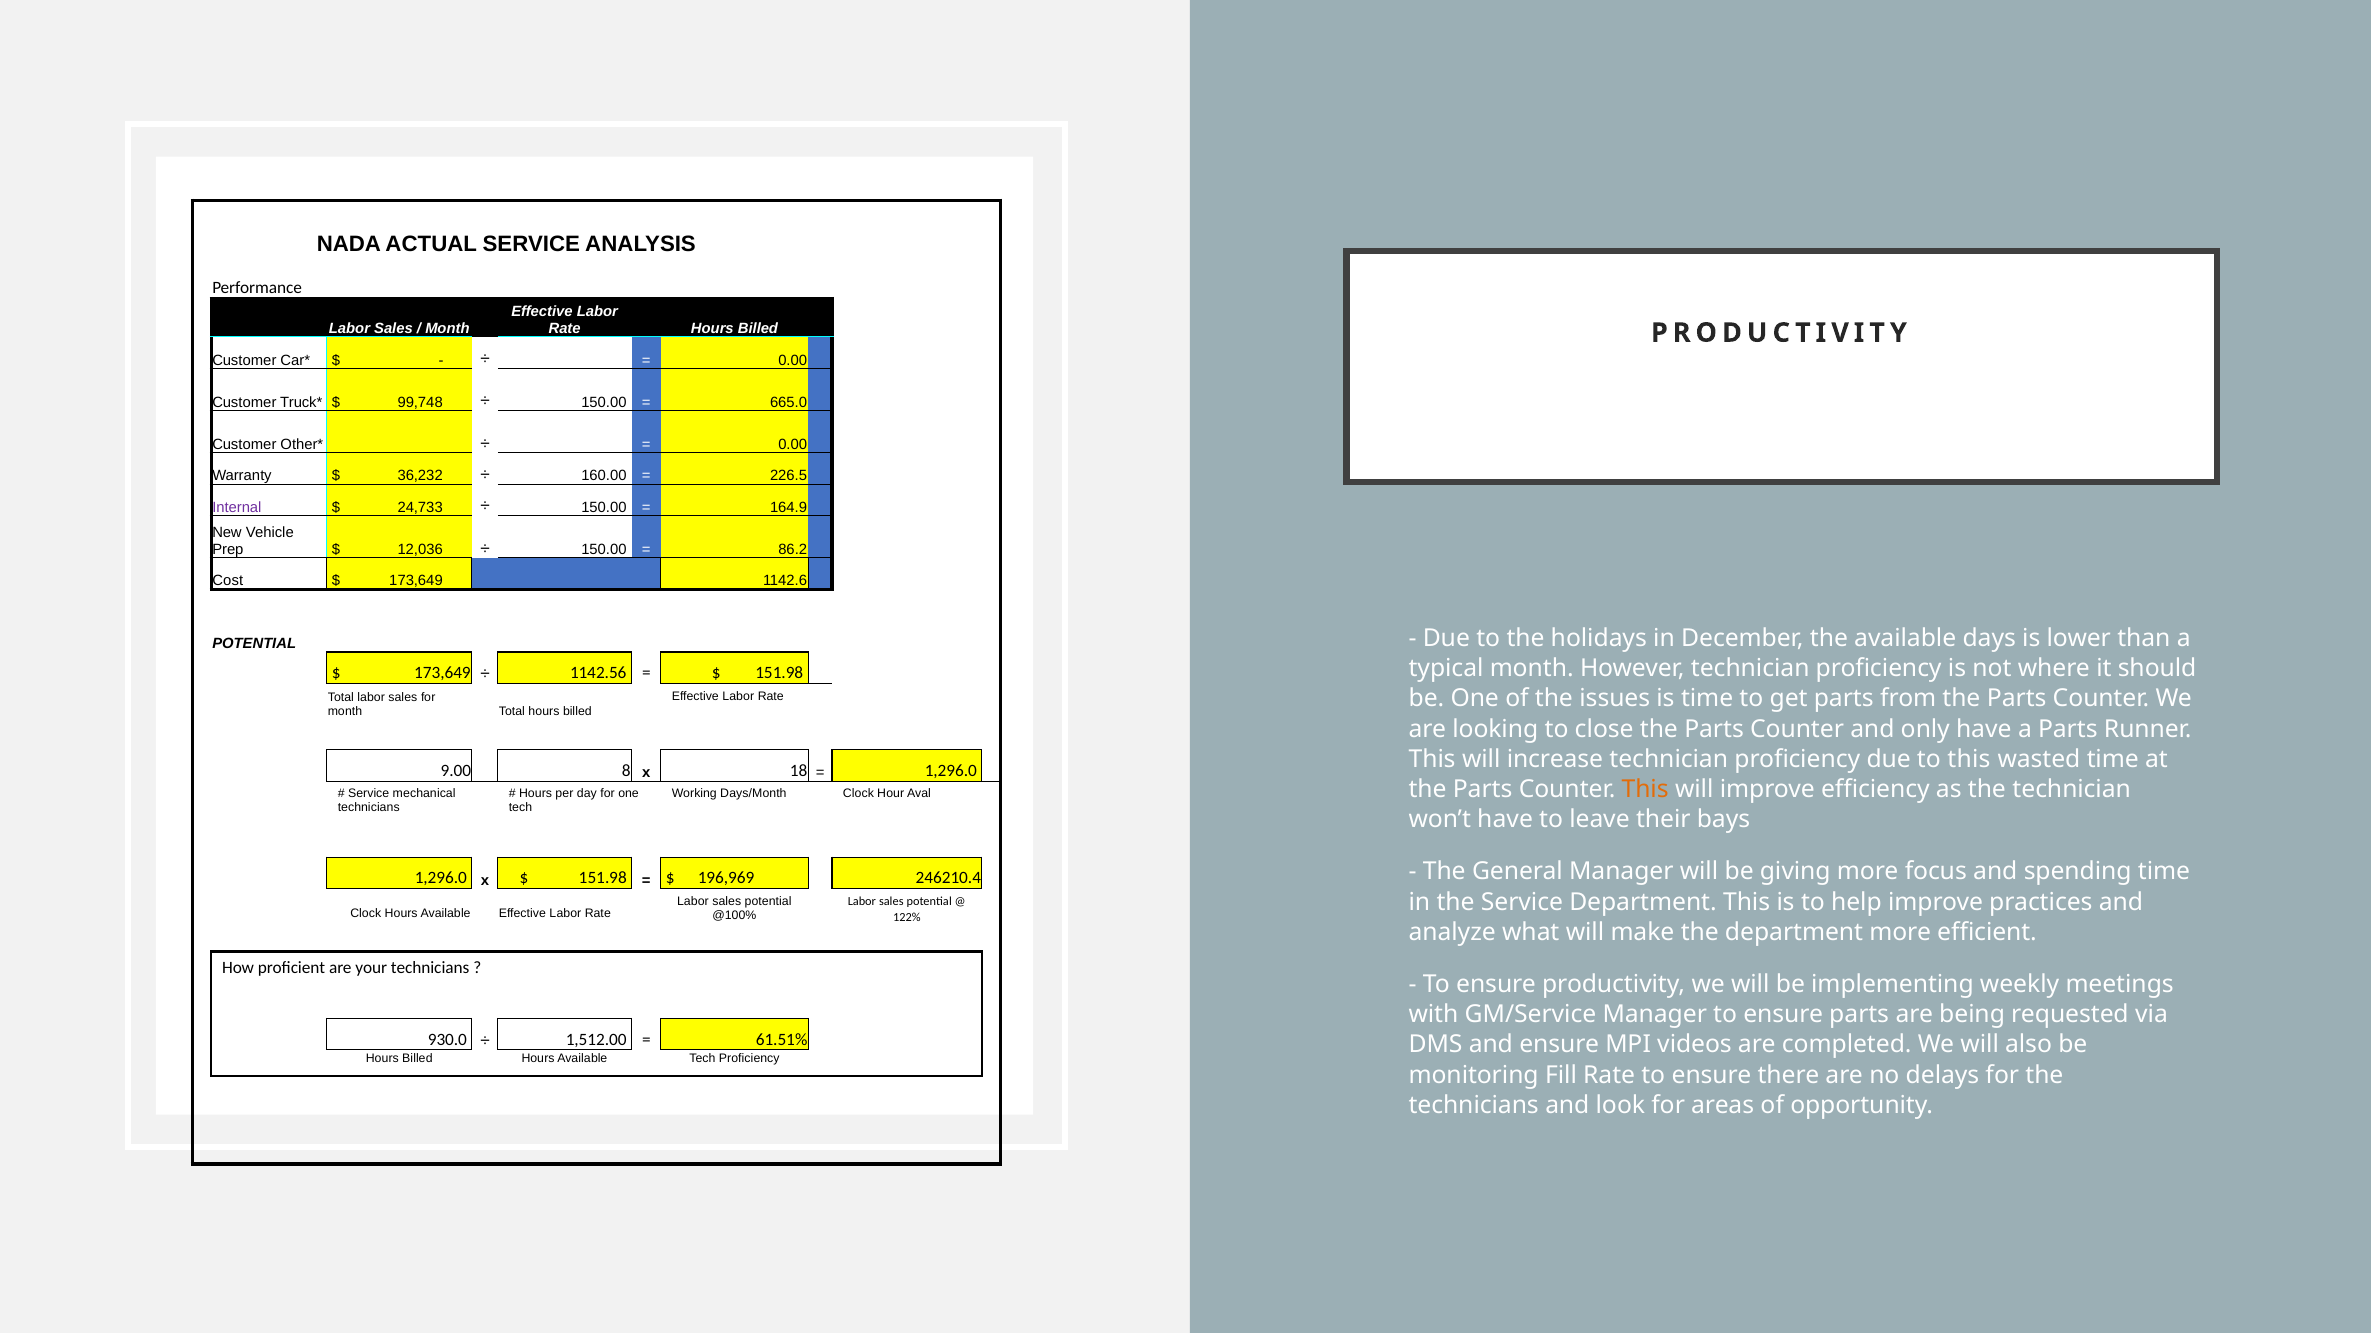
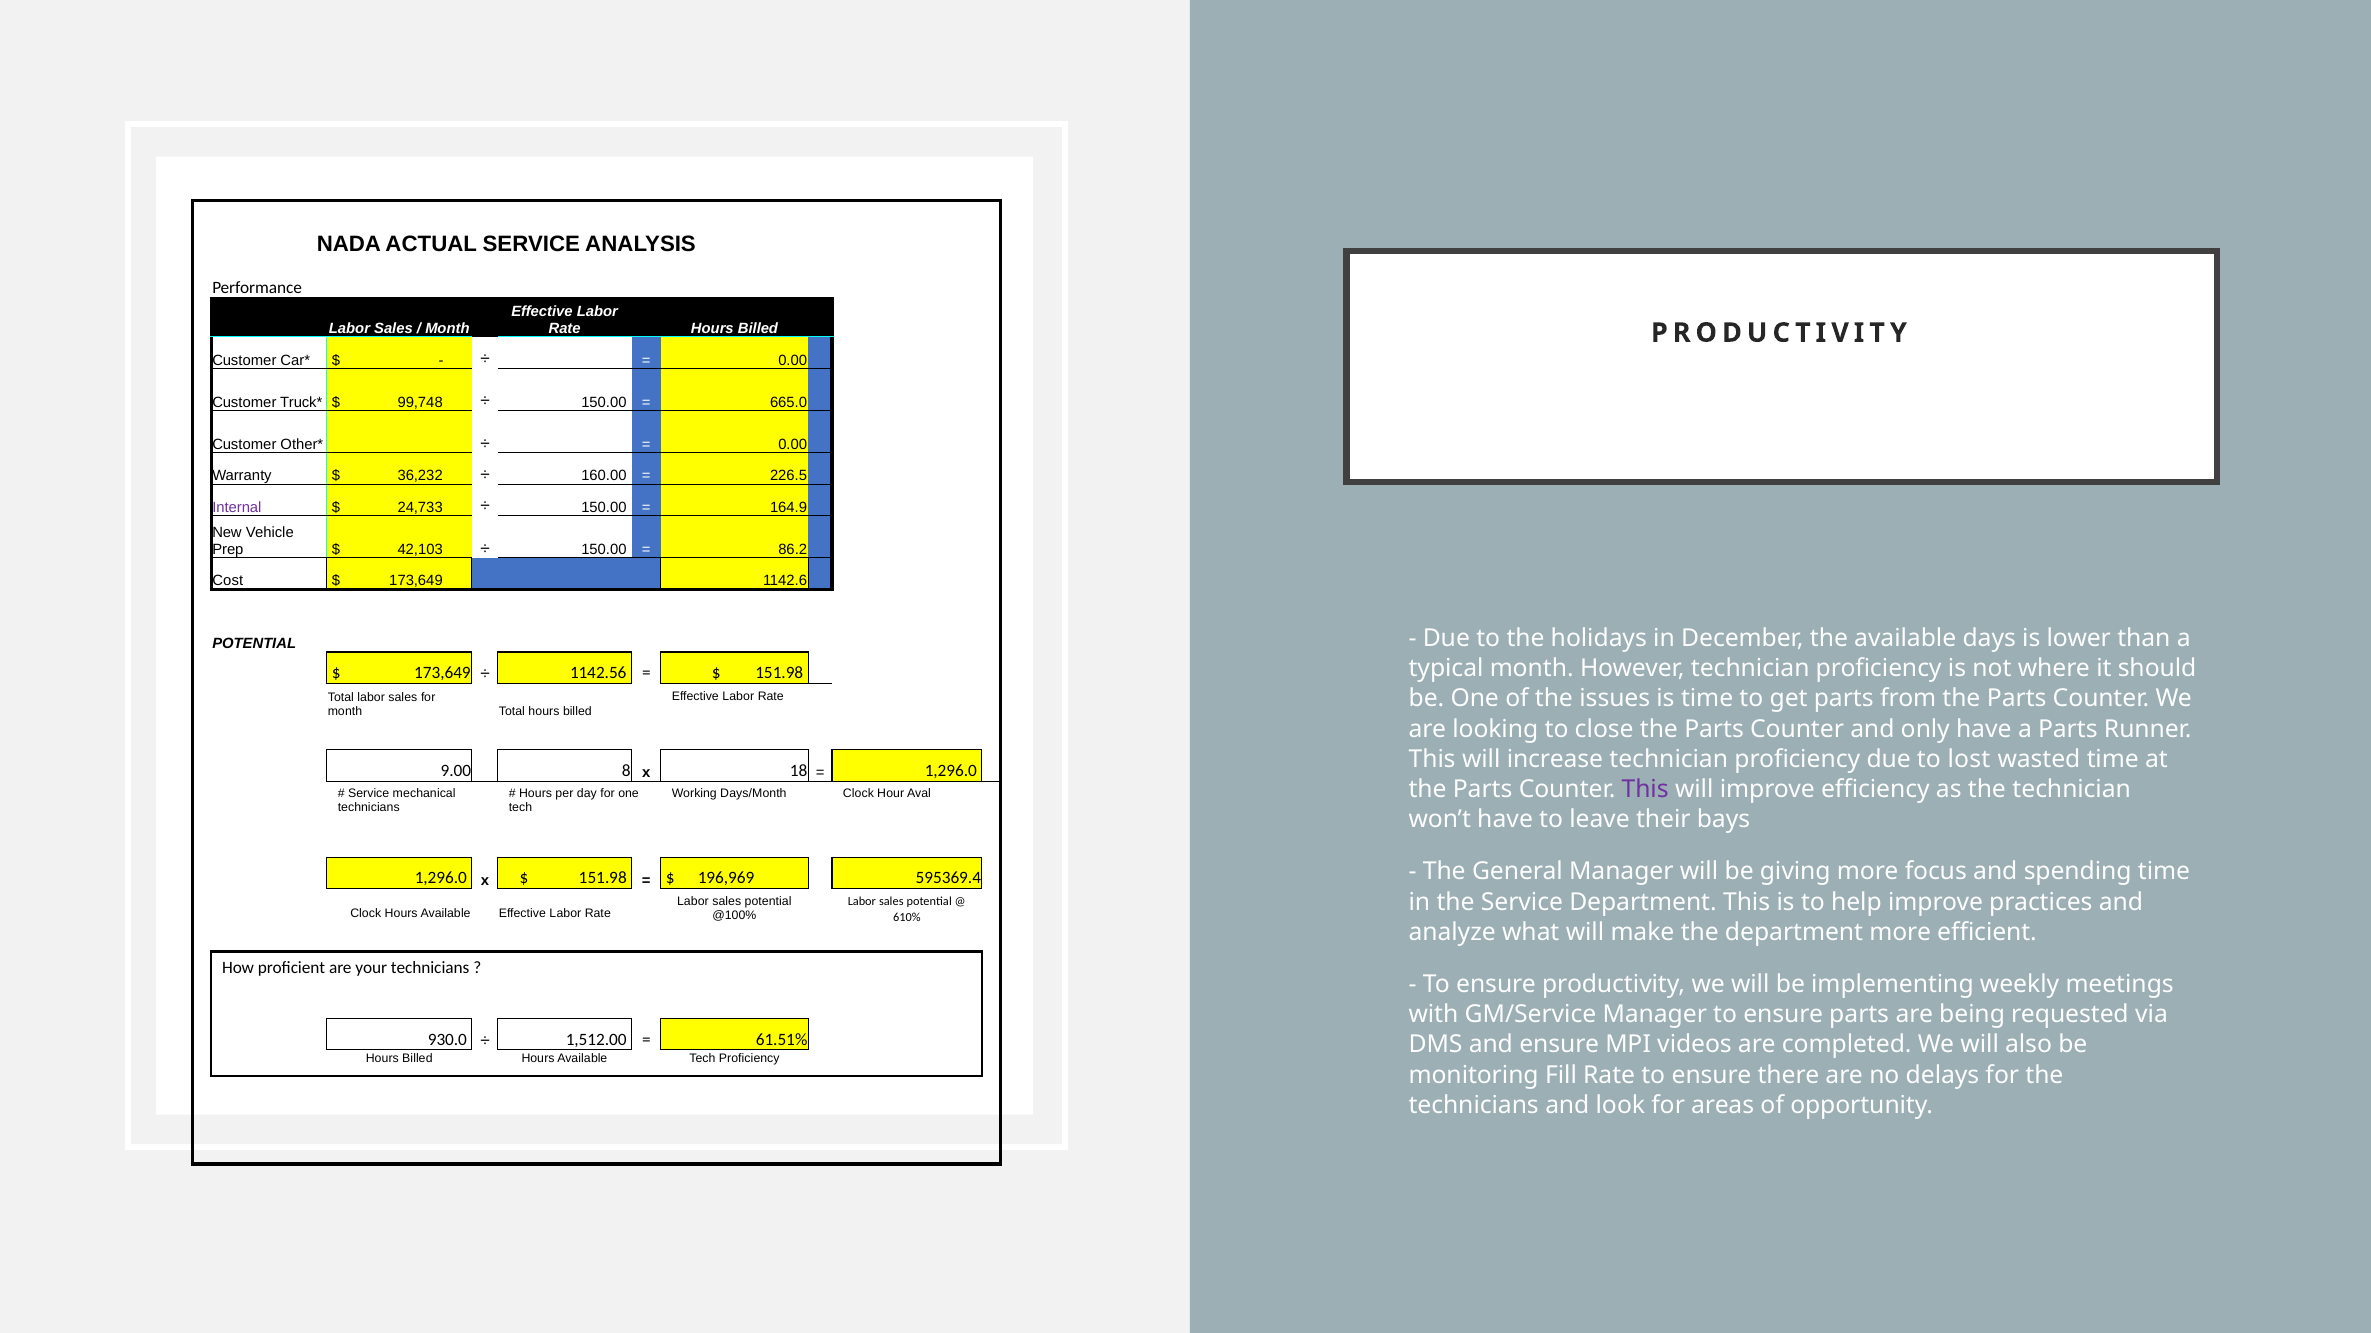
12,036: 12,036 -> 42,103 (420, 550)
to this: this -> lost (1969, 759)
This colour: orange -> purple (1645, 790)
246210.4: 246210.4 -> 595369.4 (948, 879)
122%: 122% -> 610% (907, 917)
